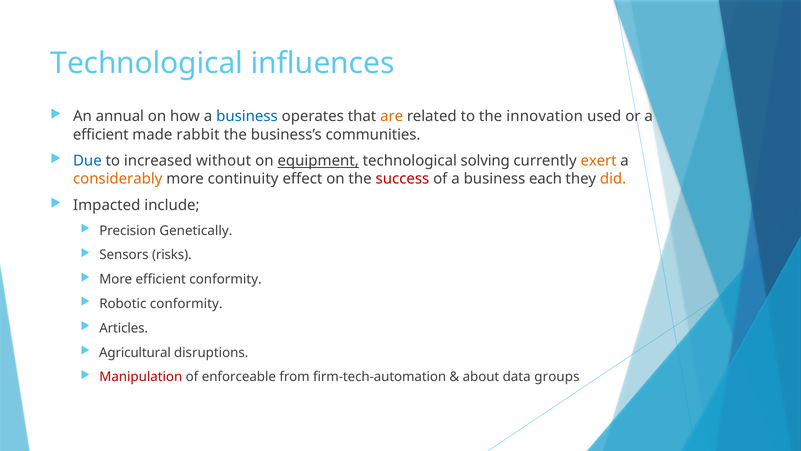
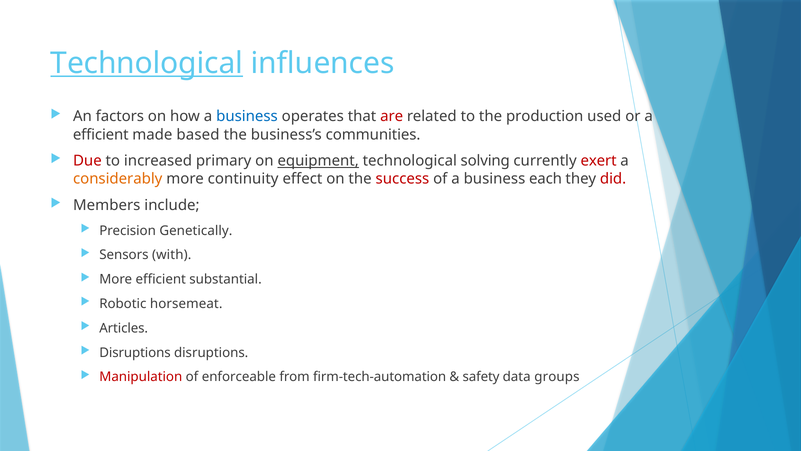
Technological underline: none -> present (147, 63)
annual: annual -> factors (120, 116)
are colour: orange -> red (392, 116)
innovation: innovation -> production (545, 116)
rabbit: rabbit -> based (198, 134)
Due colour: blue -> red (87, 161)
without: without -> primary (224, 161)
exert colour: orange -> red (599, 161)
did colour: orange -> red (613, 179)
Impacted: Impacted -> Members (107, 205)
risks: risks -> with (172, 255)
efficient conformity: conformity -> substantial (226, 279)
Robotic conformity: conformity -> horsemeat (186, 304)
Agricultural: Agricultural -> Disruptions (135, 352)
about: about -> safety (481, 377)
